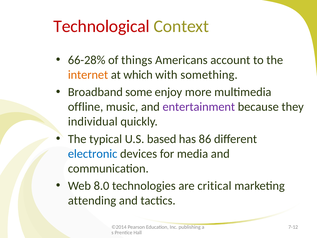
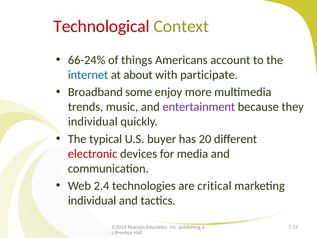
66-28%: 66-28% -> 66-24% (87, 60)
internet colour: orange -> blue (88, 75)
which: which -> about (138, 75)
something: something -> participate (209, 75)
offline: offline -> trends (86, 107)
based: based -> buyer (162, 139)
86: 86 -> 20 (205, 139)
electronic colour: blue -> red (93, 154)
8.0: 8.0 -> 2.4 (102, 186)
attending: attending -> individual (92, 200)
